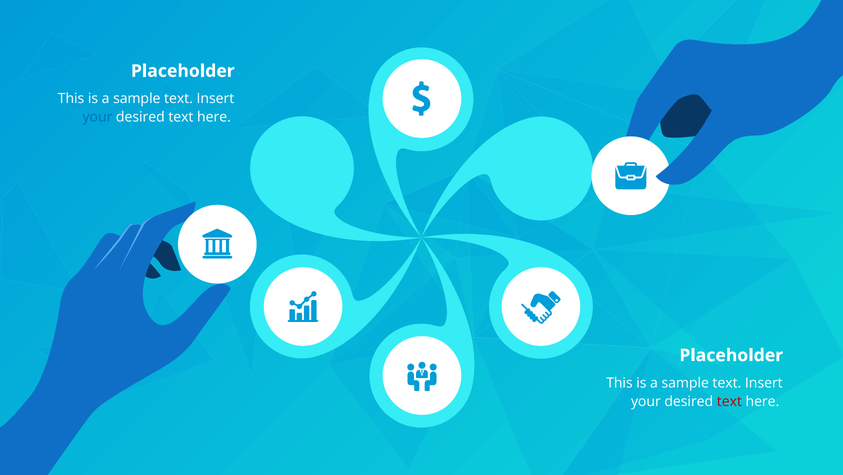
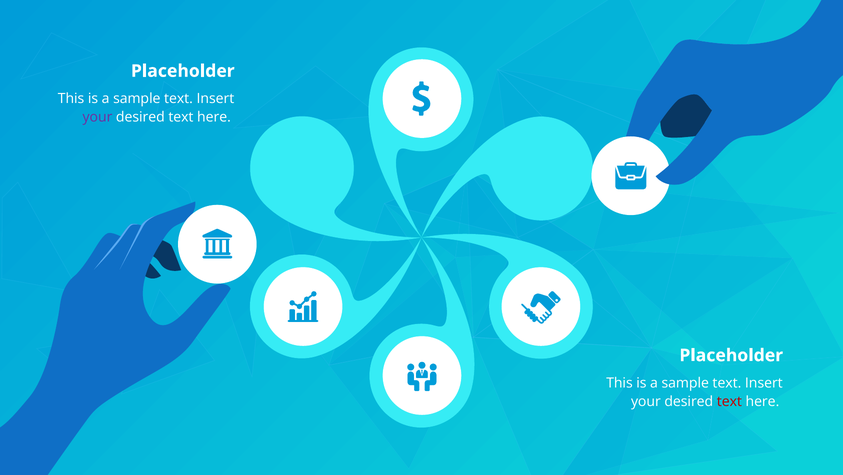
your colour: blue -> purple (97, 117)
